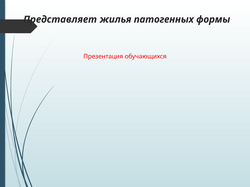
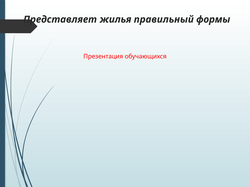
патогенных: патогенных -> правильный (164, 19)
